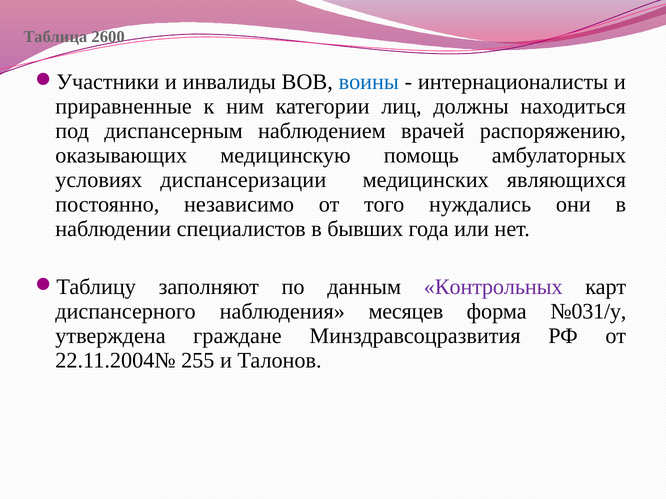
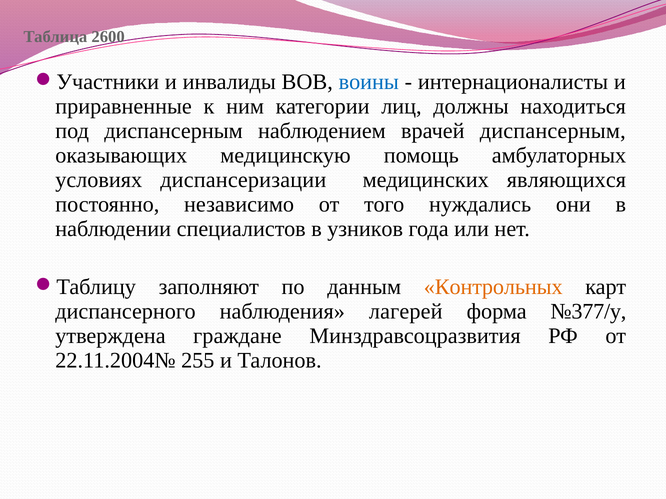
врачей распоряжению: распоряжению -> диспансерным (553, 131)
бывших: бывших -> узников (365, 229)
Контрольных colour: purple -> orange (493, 287)
месяцев: месяцев -> лагерей (406, 312)
№031/у: №031/у -> №377/у (588, 312)
